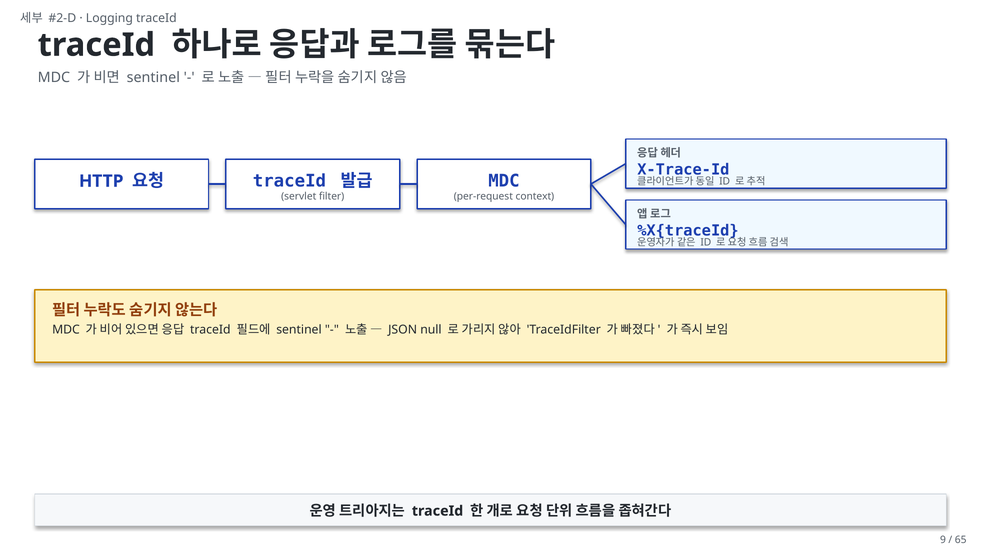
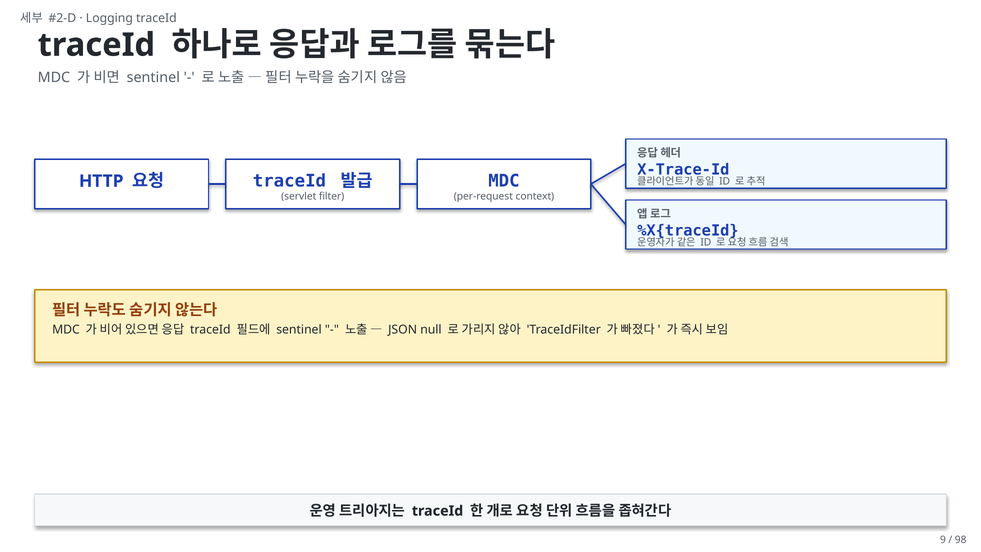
65: 65 -> 98 (961, 540)
